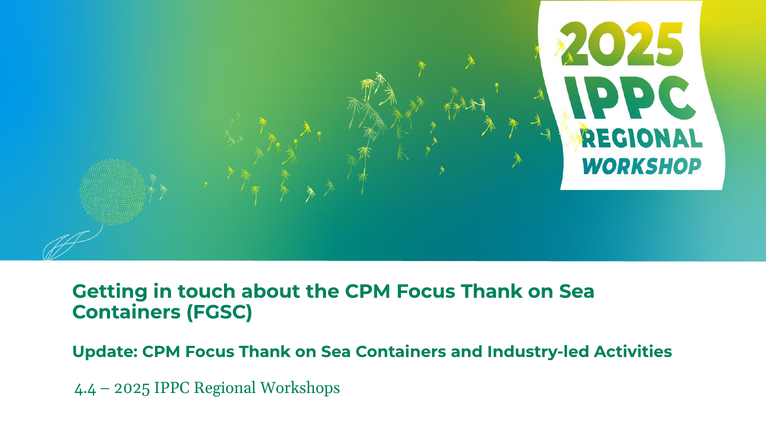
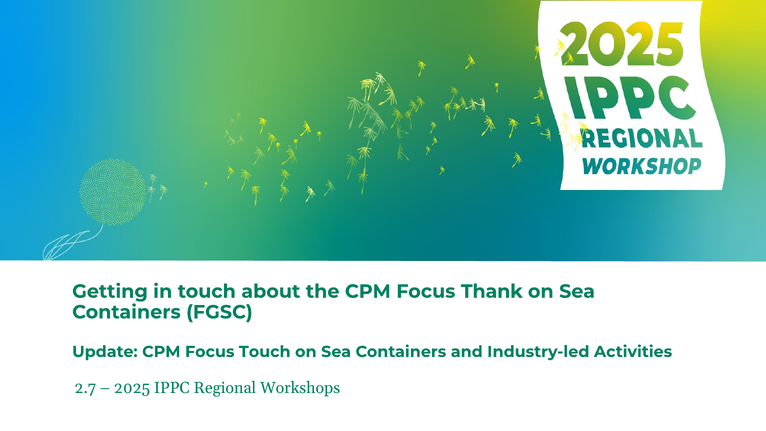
Update CPM Focus Thank: Thank -> Touch (265, 352)
4.4: 4.4 -> 2.7 (85, 388)
